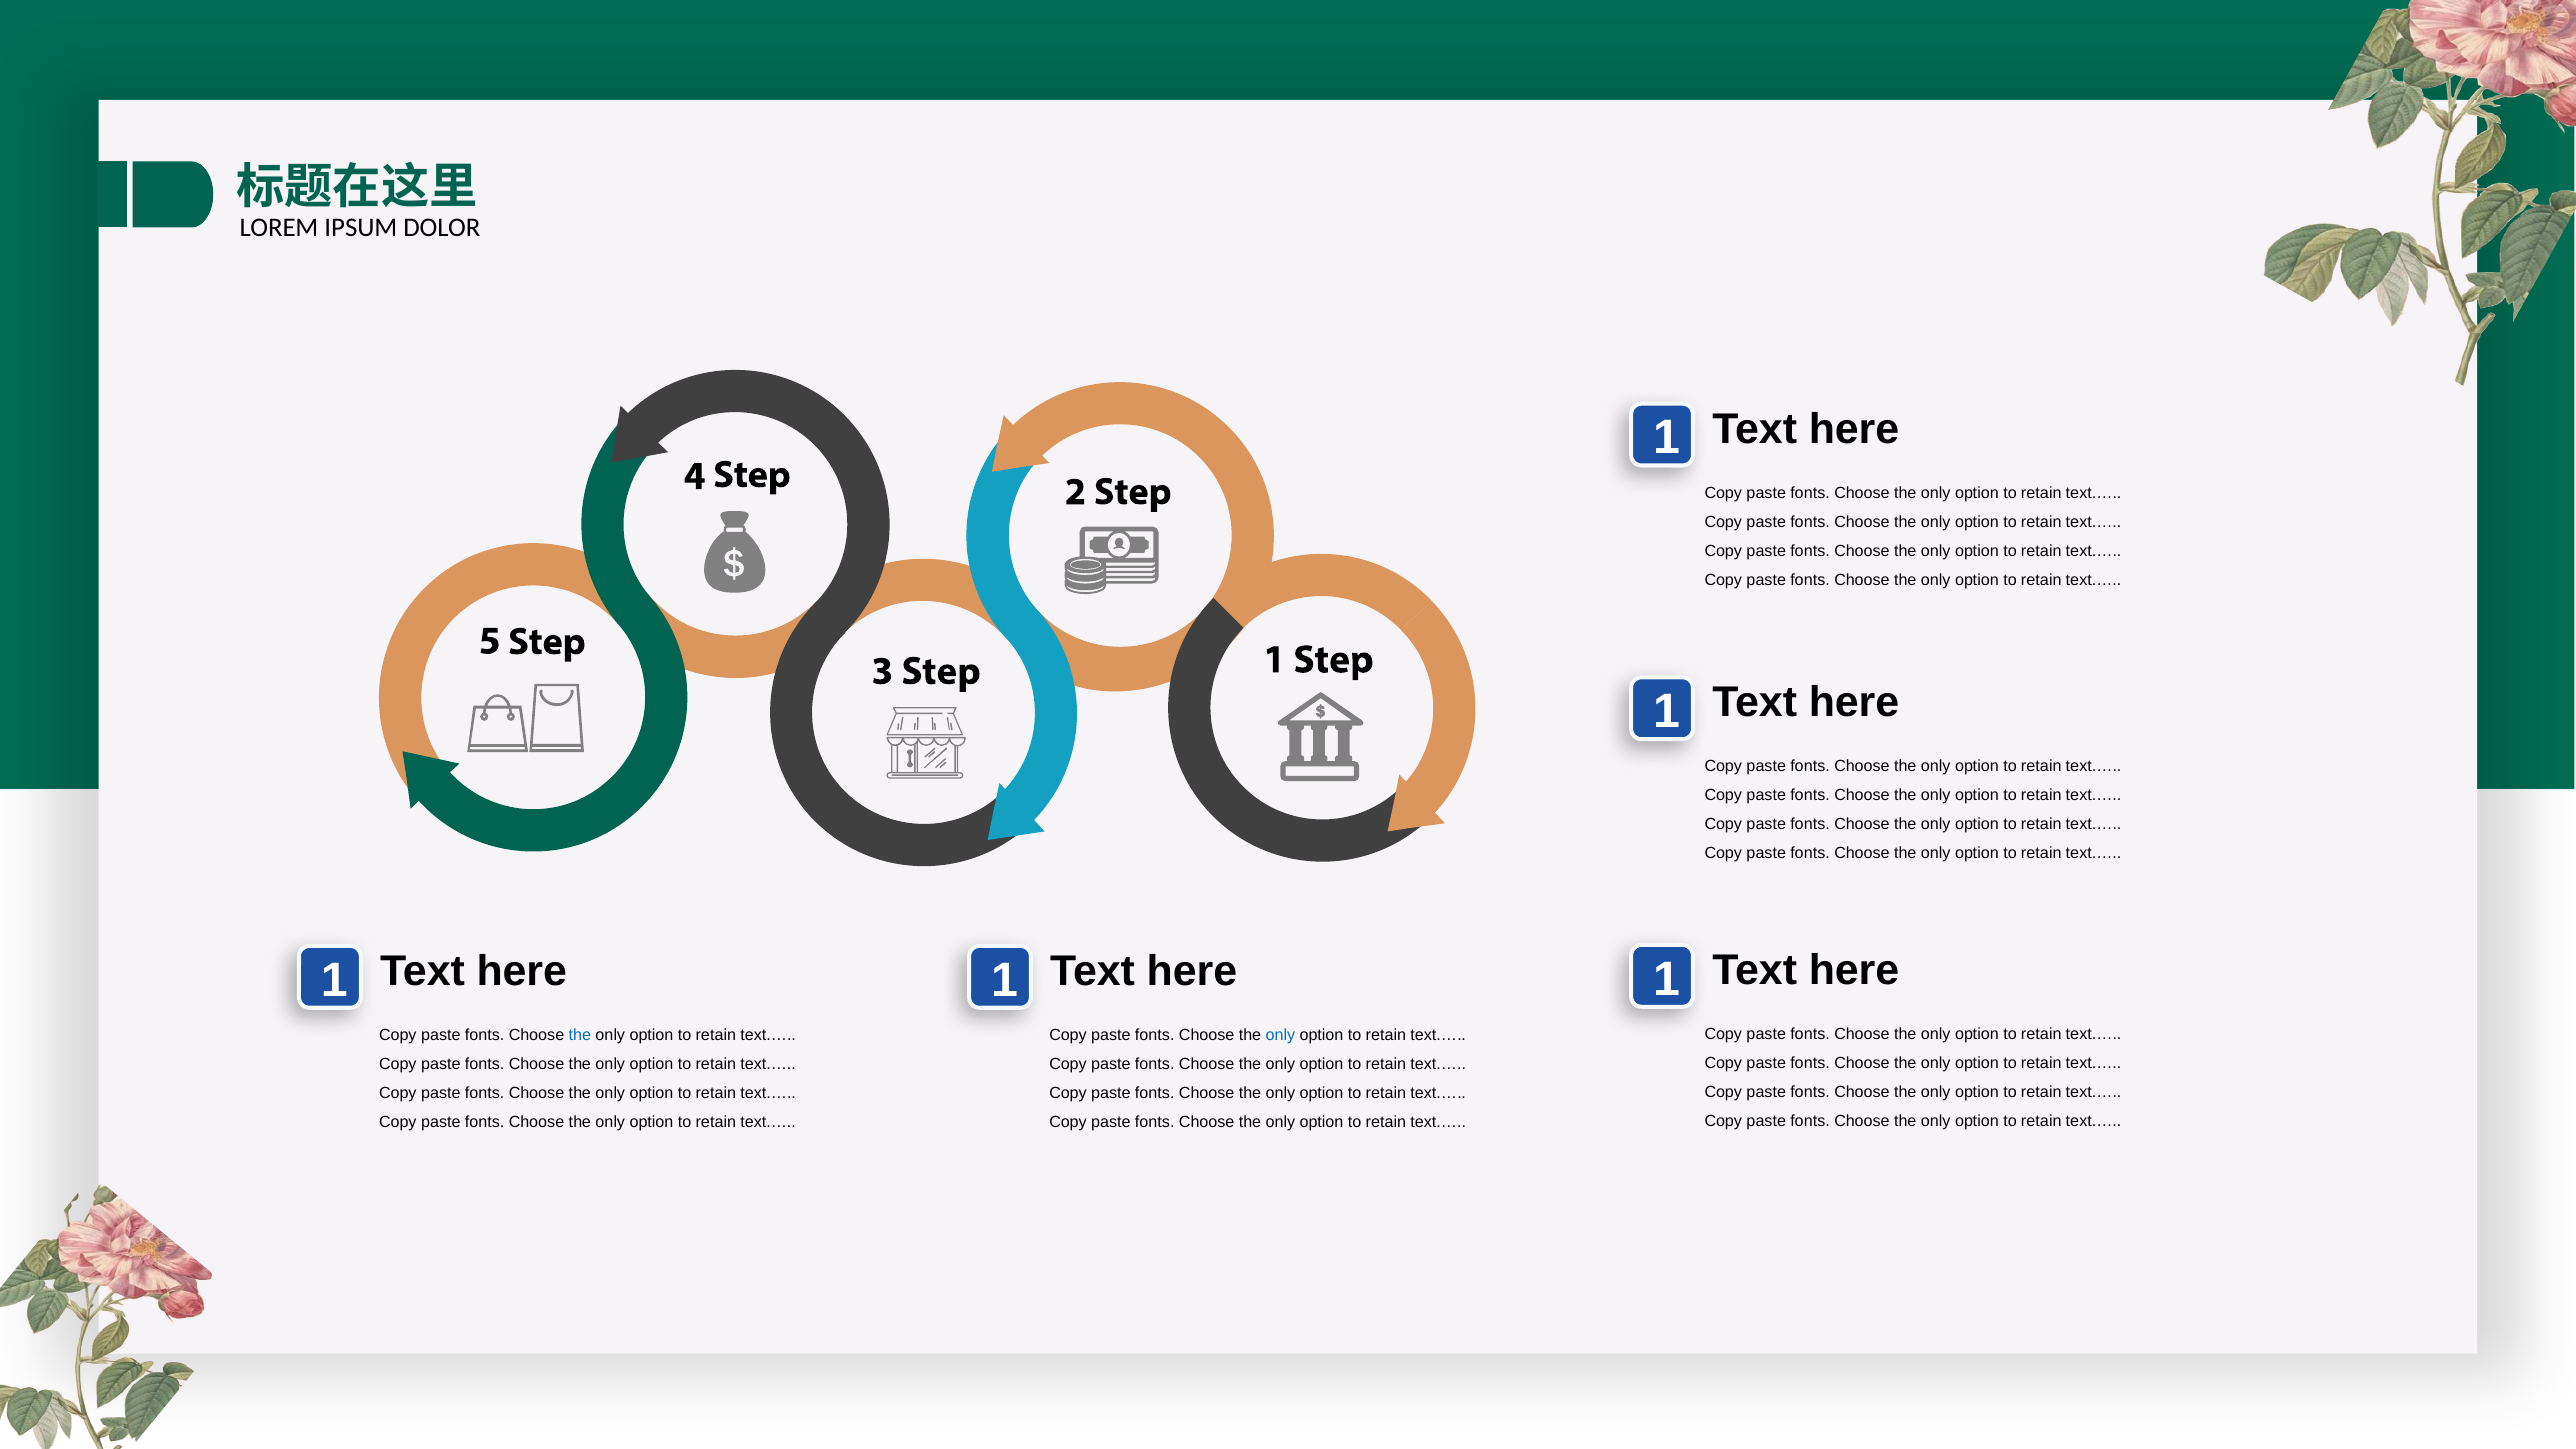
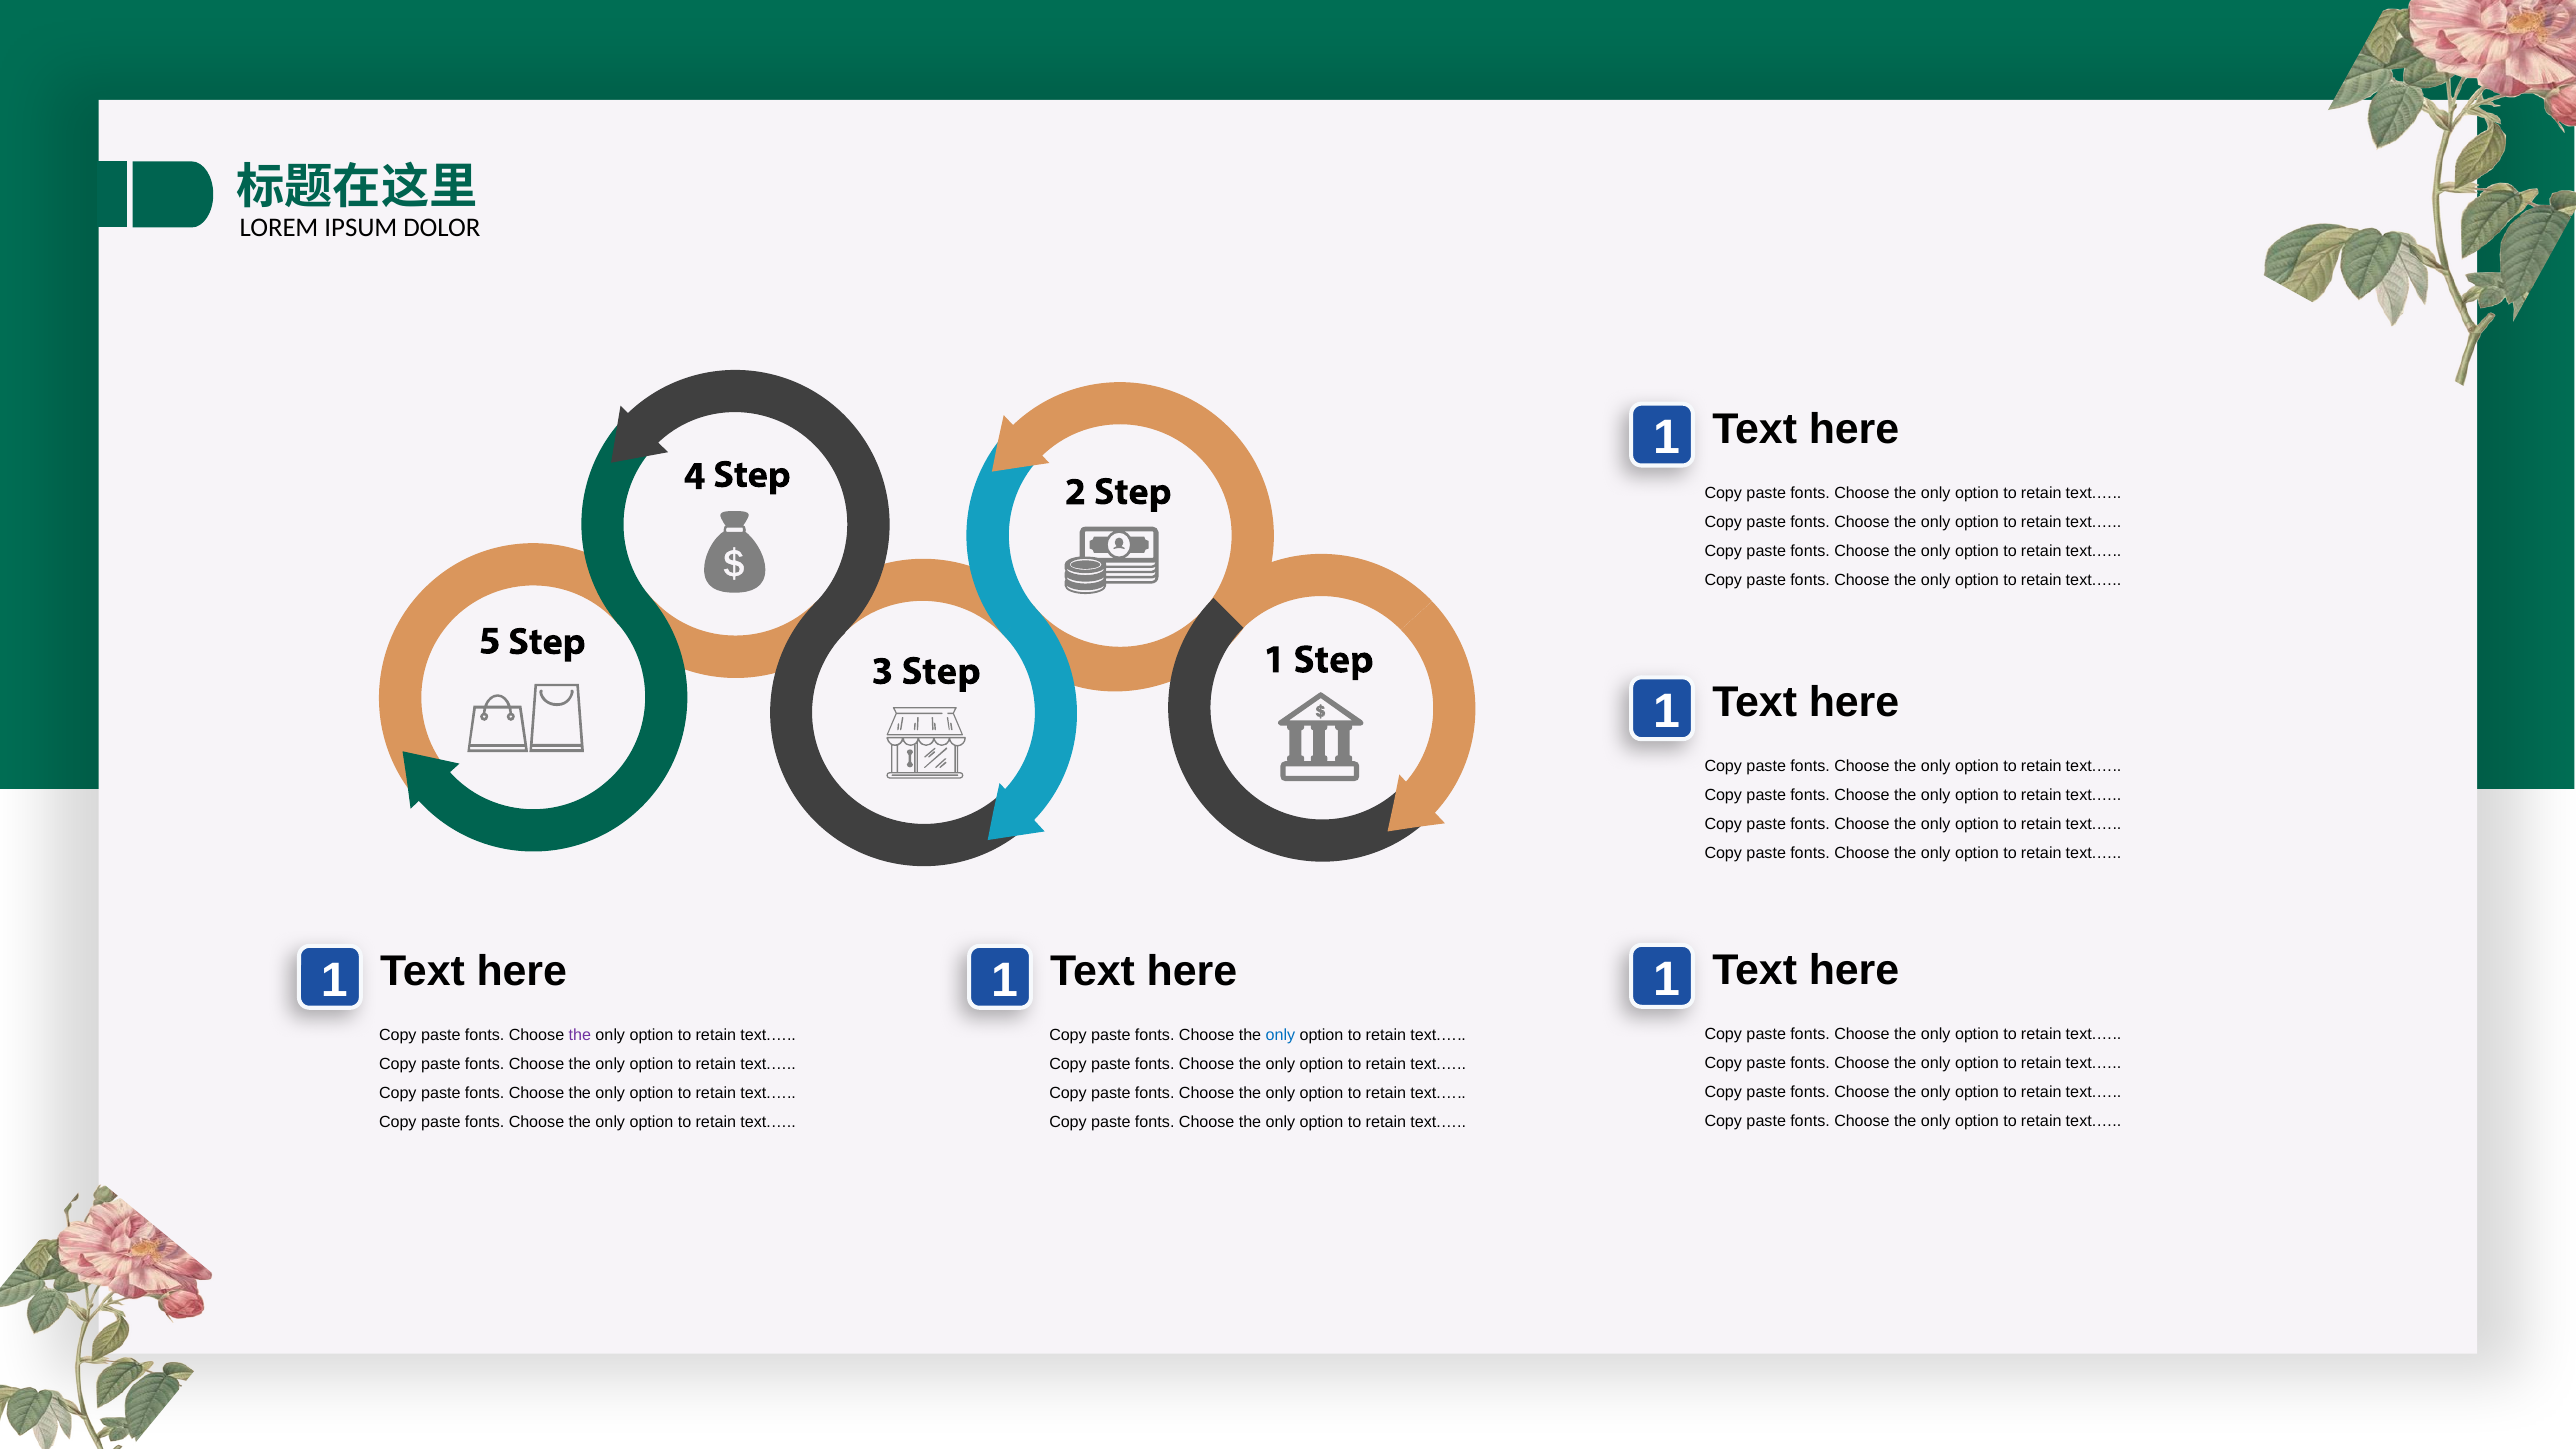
the colour: blue -> purple (580, 1035)
